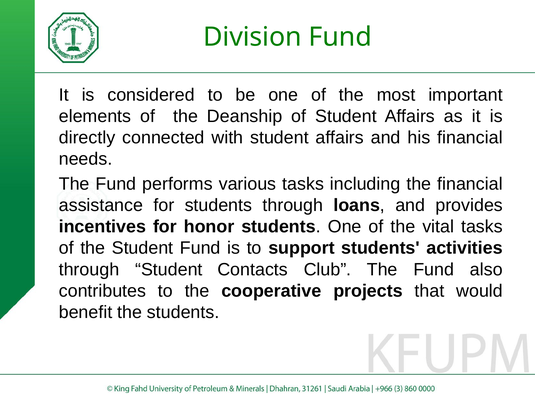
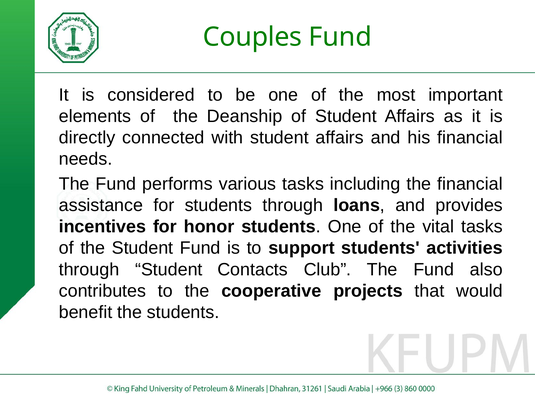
Division: Division -> Couples (253, 37)
